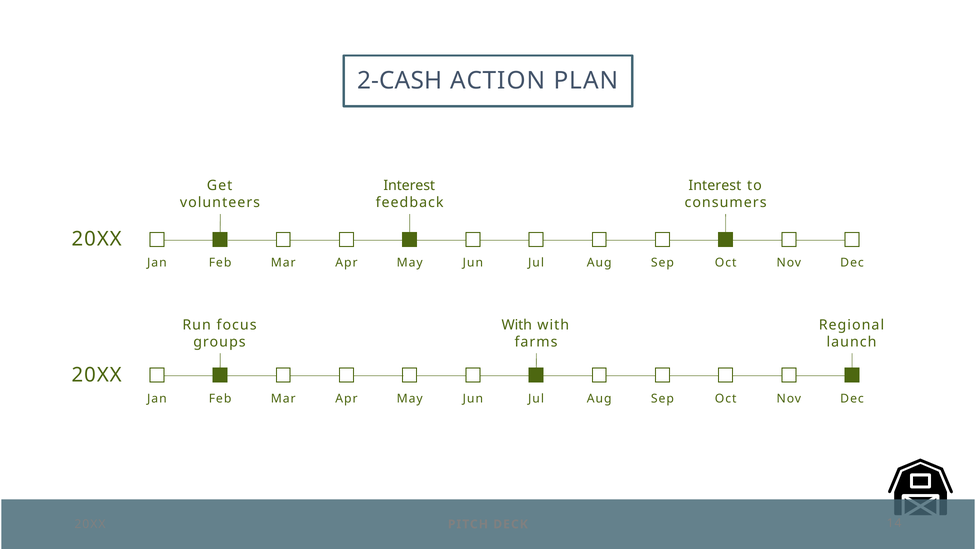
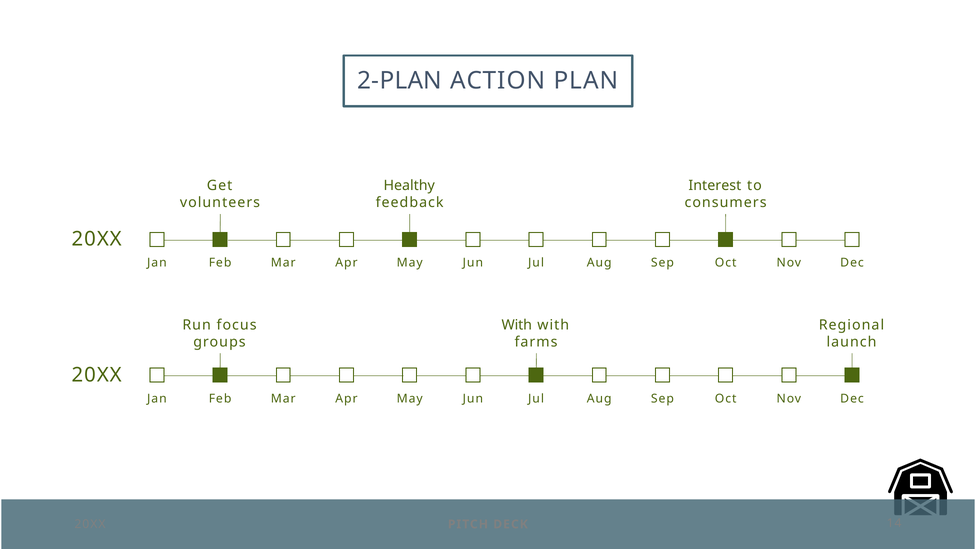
2-CASH: 2-CASH -> 2-PLAN (400, 81)
Interest: Interest -> Healthy (409, 185)
